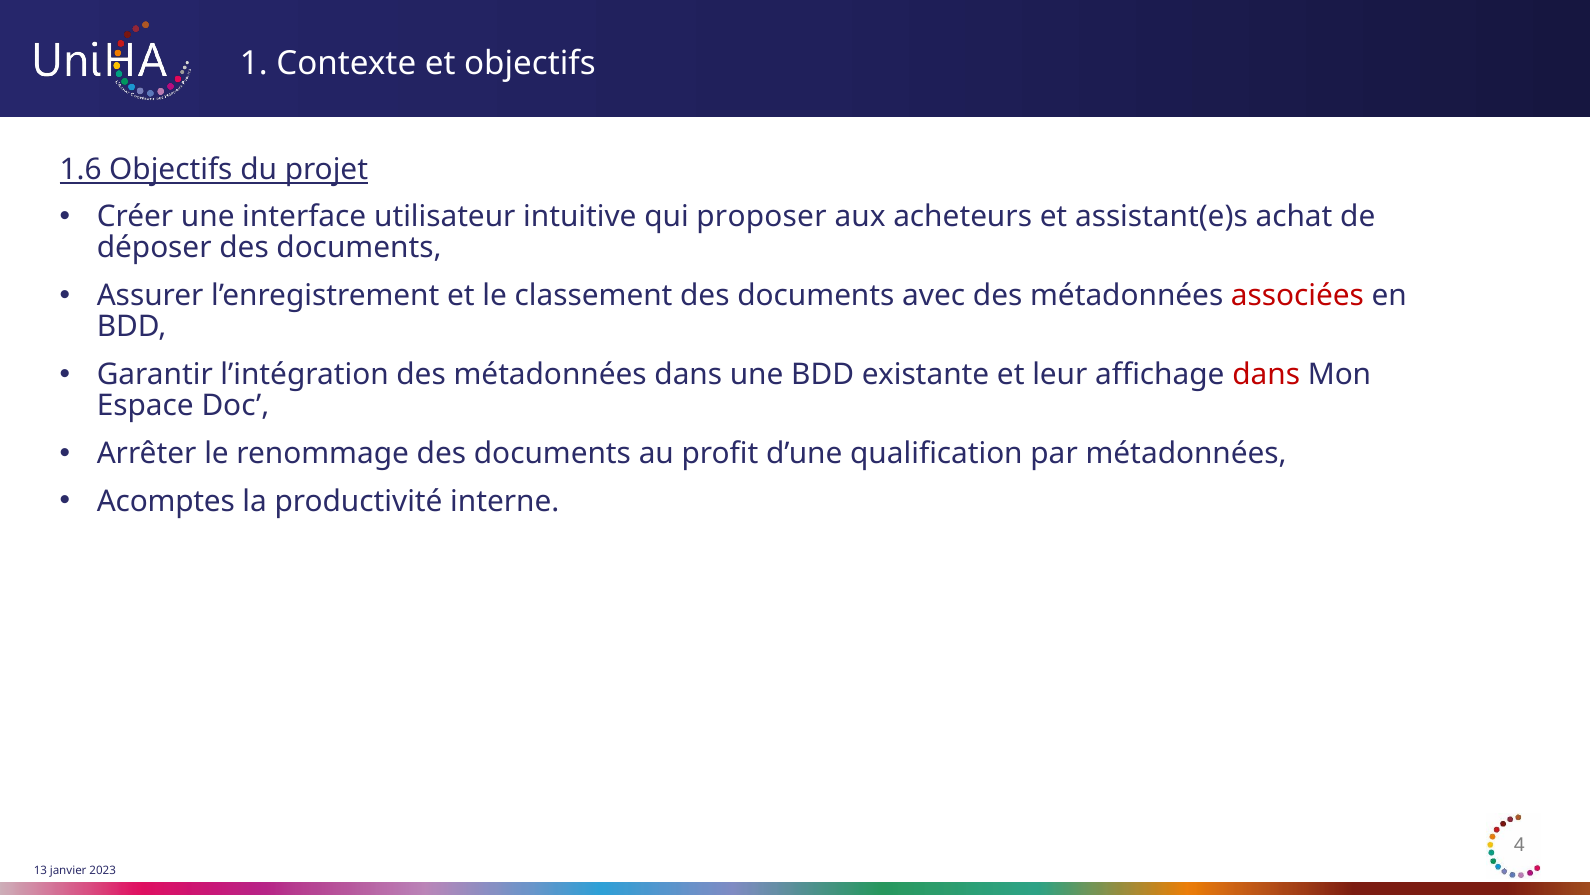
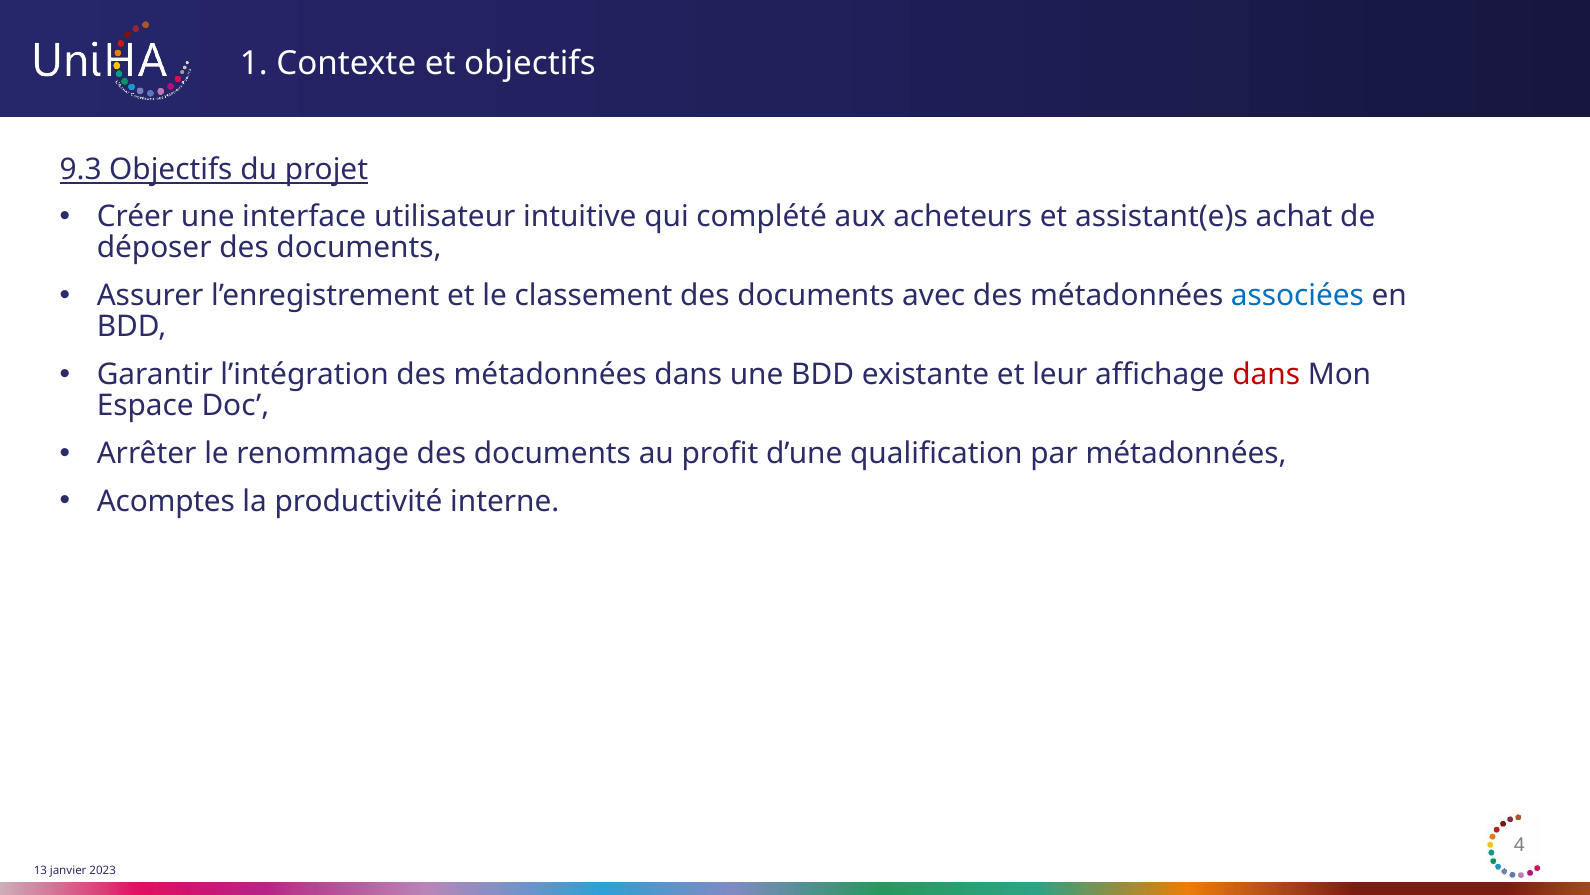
1.6: 1.6 -> 9.3 (81, 169)
proposer: proposer -> complété (762, 217)
associées colour: red -> blue (1297, 296)
